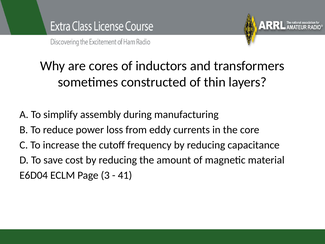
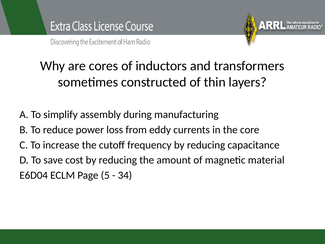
3: 3 -> 5 (105, 175)
41: 41 -> 34 (125, 175)
